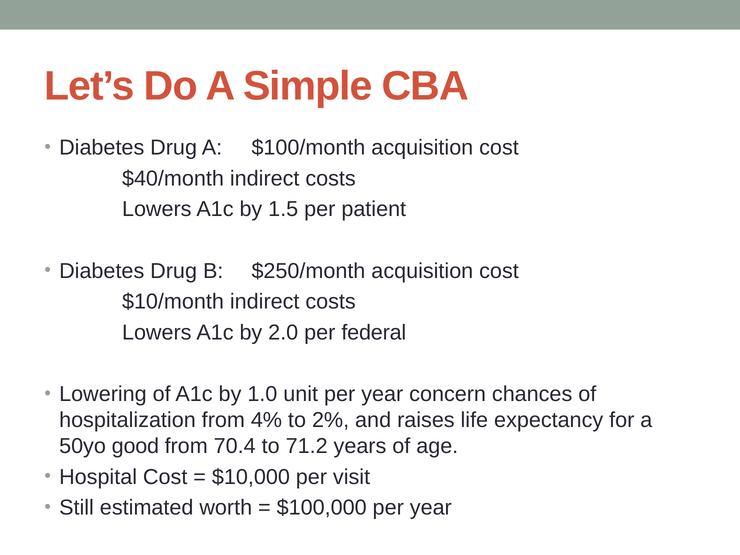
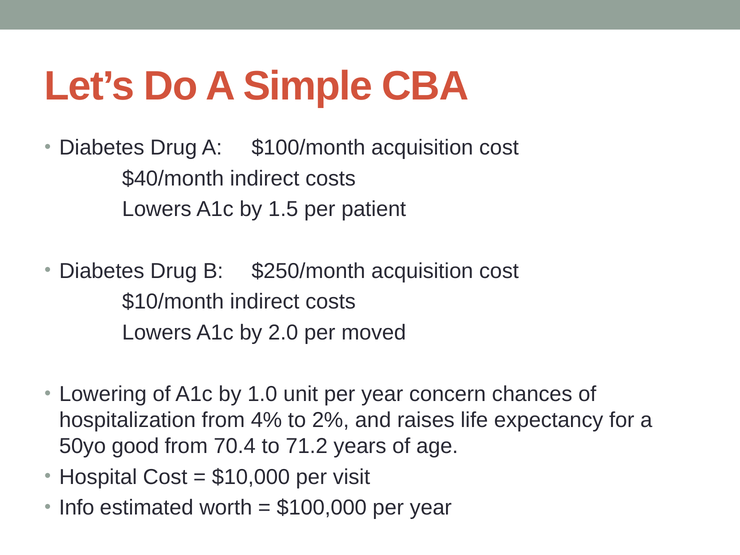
federal: federal -> moved (374, 333)
Still: Still -> Info (77, 508)
